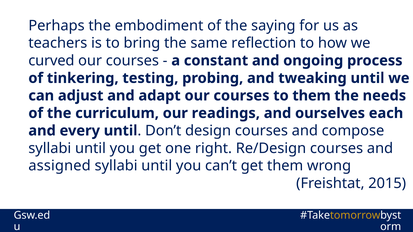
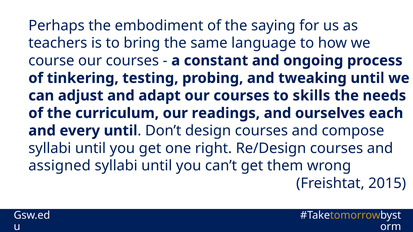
reflection: reflection -> language (264, 43)
curved: curved -> course (51, 61)
to them: them -> skills (311, 96)
